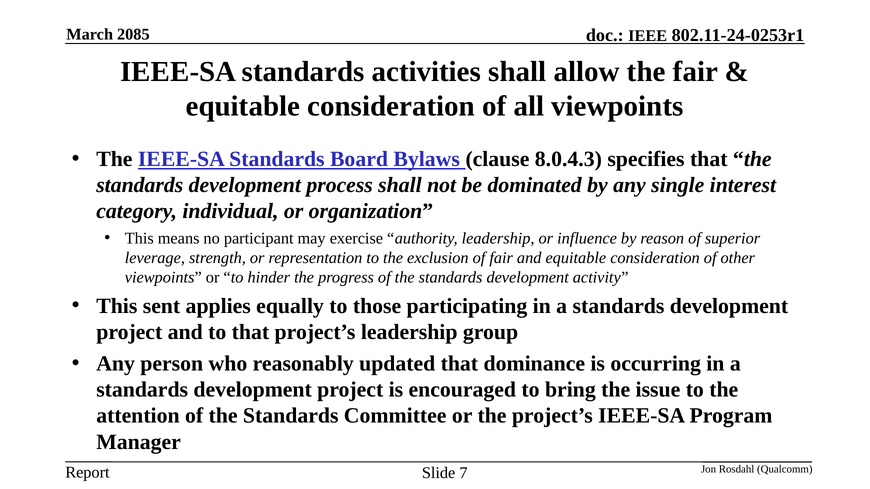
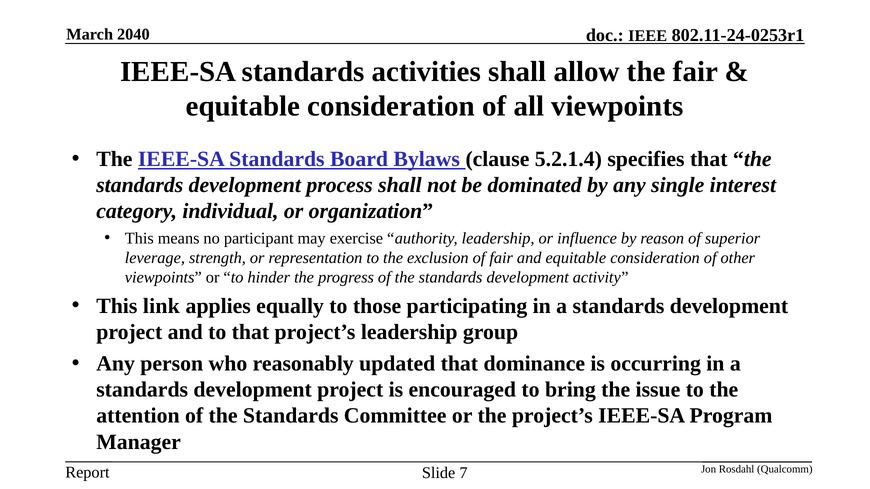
2085: 2085 -> 2040 (133, 35)
8.0.4.3: 8.0.4.3 -> 5.2.1.4 (568, 159)
sent: sent -> link (161, 306)
